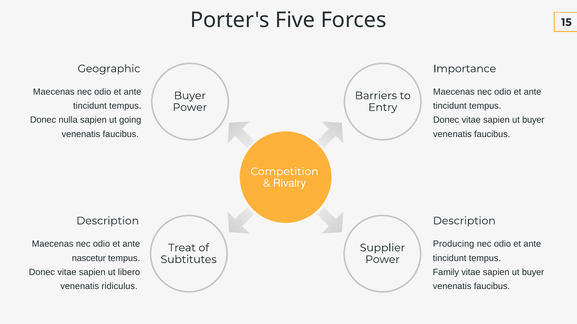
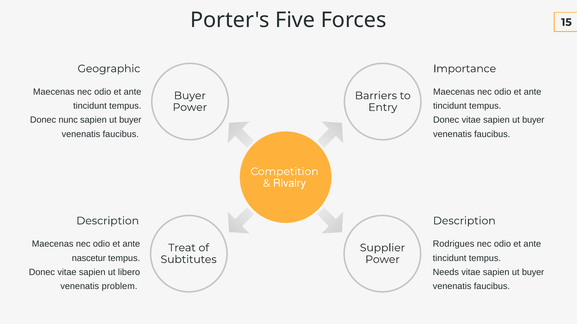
nulla: nulla -> nunc (68, 120)
going: going -> buyer (130, 120)
Producing: Producing -> Rodrigues (454, 244)
Family: Family -> Needs (446, 273)
ridiculus: ridiculus -> problem (120, 287)
